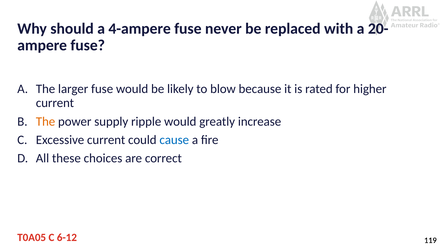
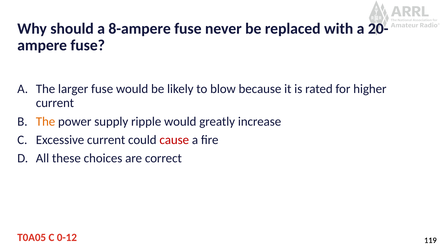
4-ampere: 4-ampere -> 8-ampere (140, 29)
cause colour: blue -> red (174, 140)
6-12: 6-12 -> 0-12 (67, 237)
